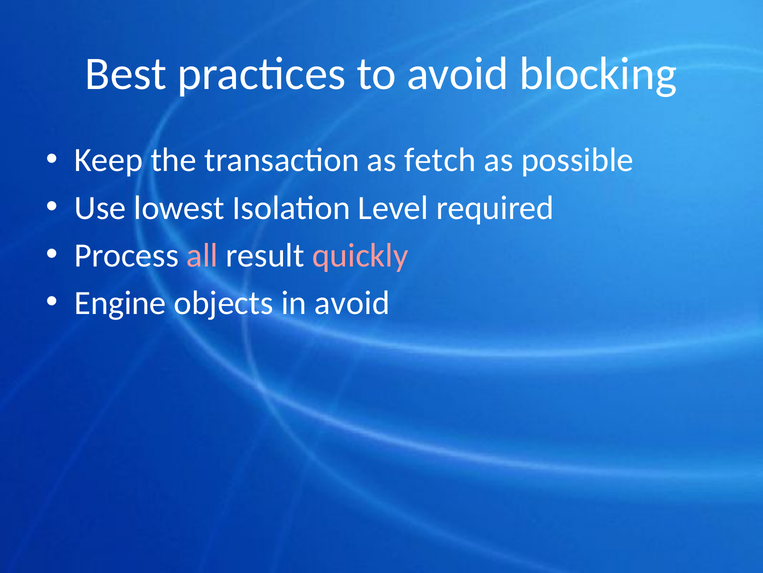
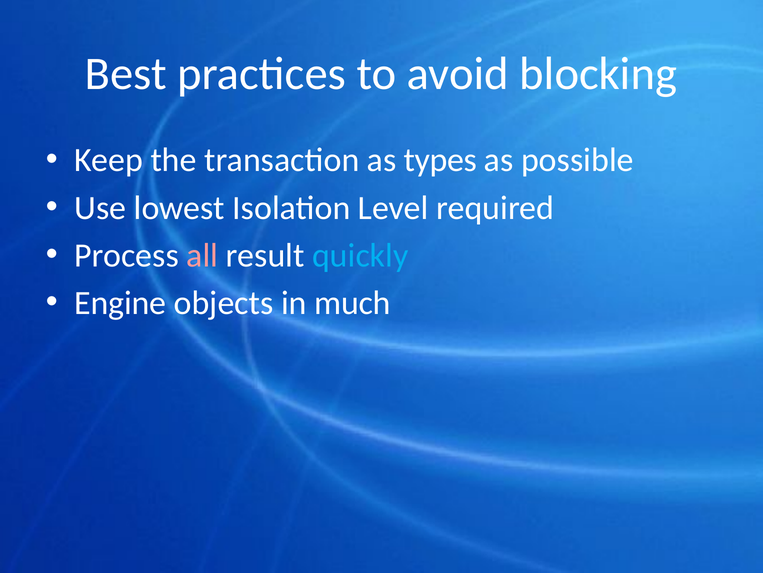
fetch: fetch -> types (440, 160)
quickly colour: pink -> light blue (360, 255)
in avoid: avoid -> much (352, 303)
